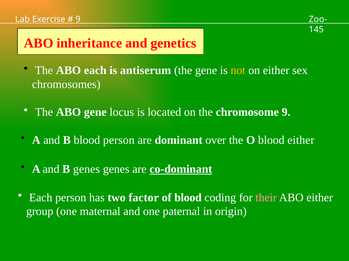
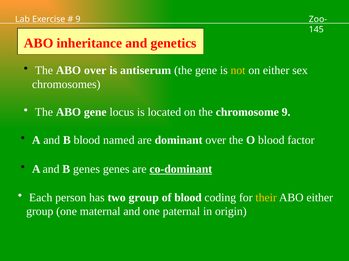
ABO each: each -> over (95, 71)
blood person: person -> named (119, 140)
blood either: either -> factor (301, 140)
two factor: factor -> group (144, 198)
their colour: pink -> yellow (266, 198)
